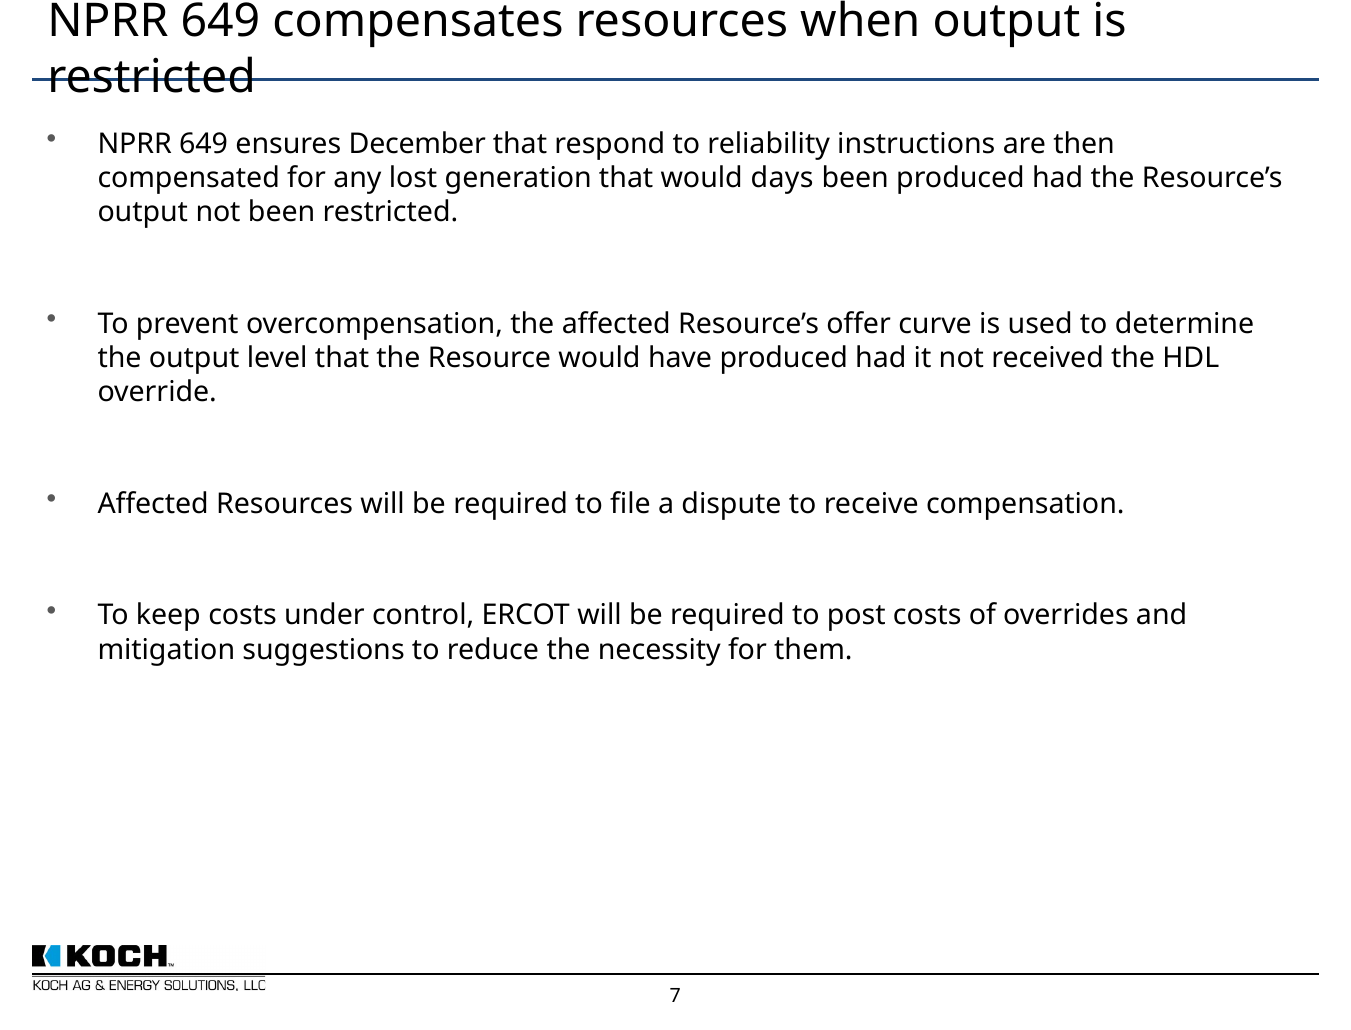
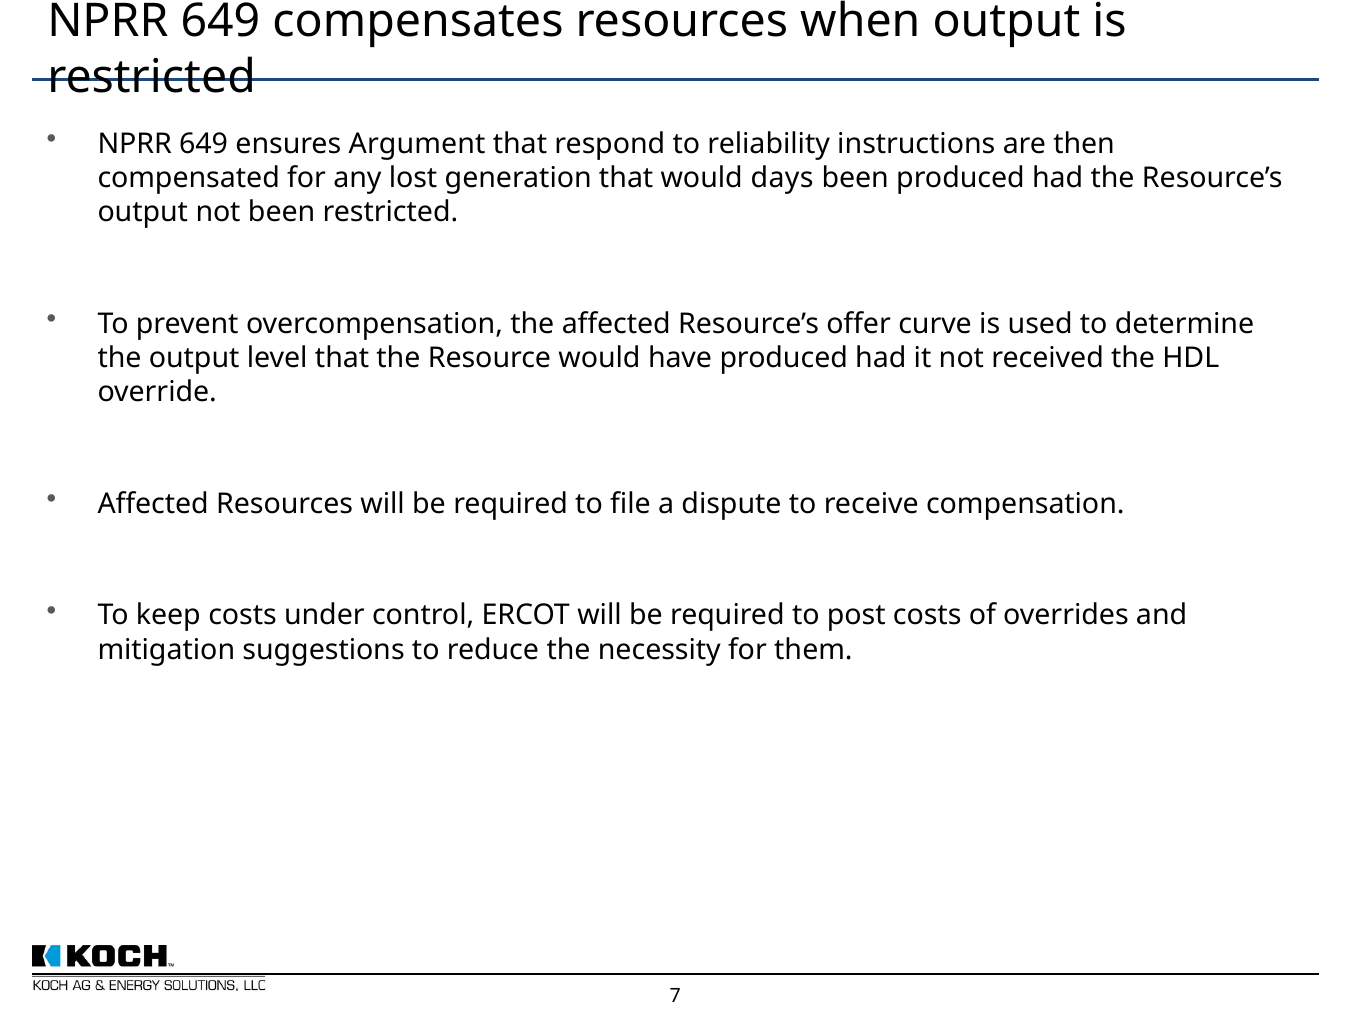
December: December -> Argument (417, 144)
